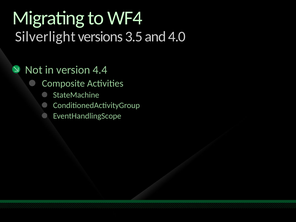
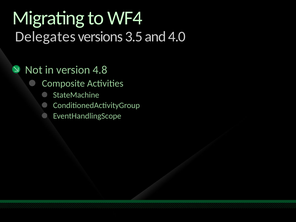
Silverlight: Silverlight -> Delegates (45, 37)
4.4: 4.4 -> 4.8 (100, 70)
